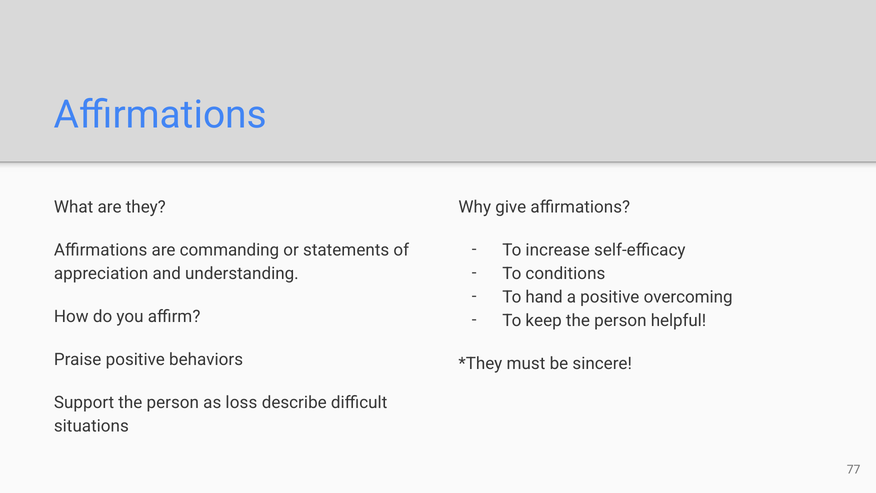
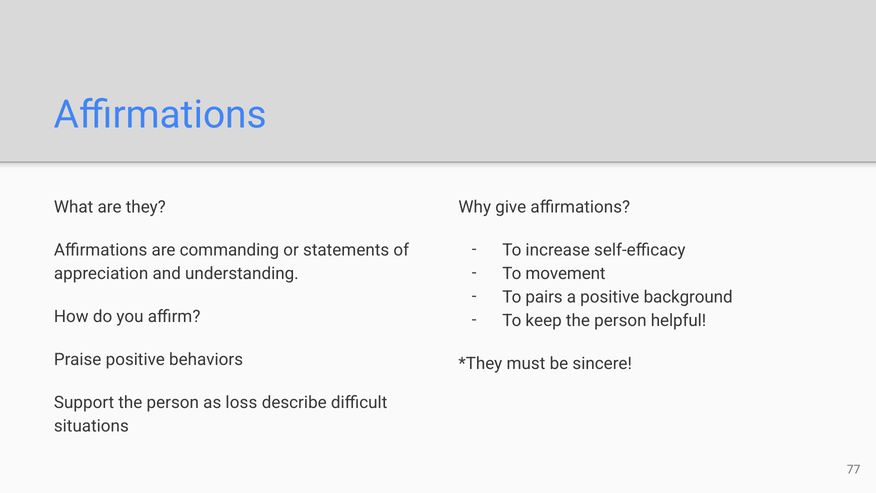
conditions: conditions -> movement (566, 273)
hand: hand -> pairs (544, 297)
overcoming: overcoming -> background (688, 297)
